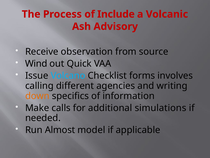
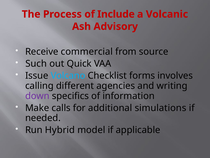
observation: observation -> commercial (87, 52)
Wind: Wind -> Such (36, 63)
down colour: orange -> purple (37, 96)
Almost: Almost -> Hybrid (60, 130)
